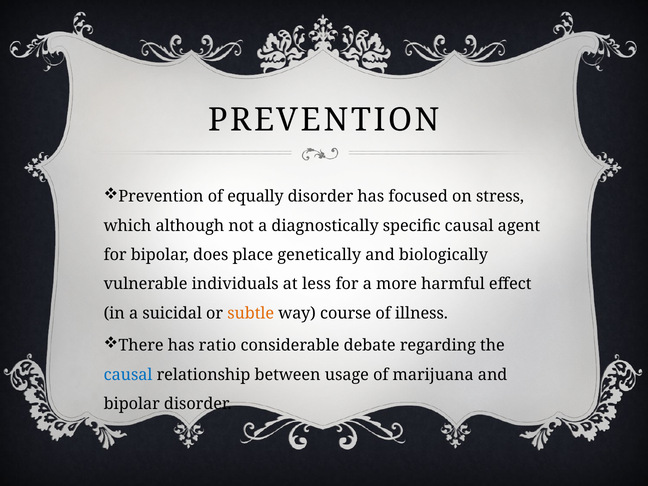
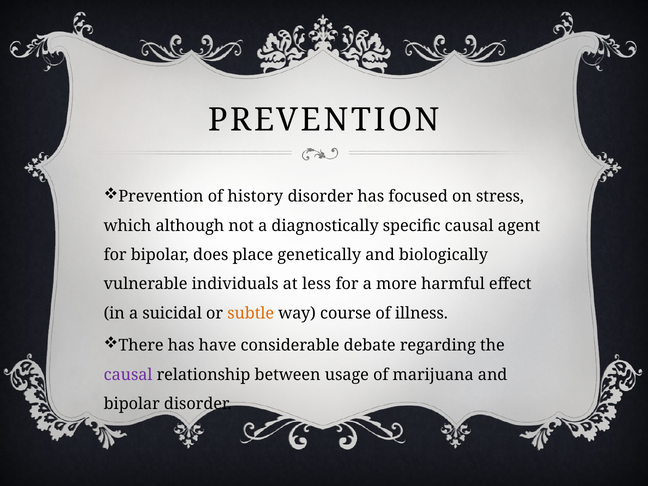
equally: equally -> history (255, 197)
ratio: ratio -> have (217, 346)
causal colour: blue -> purple (128, 375)
